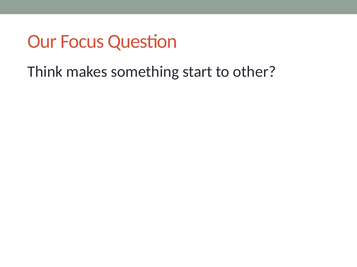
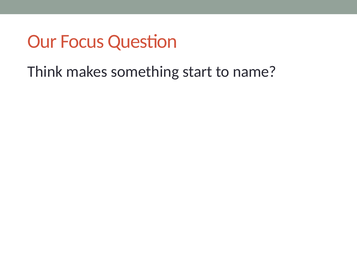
other: other -> name (255, 72)
